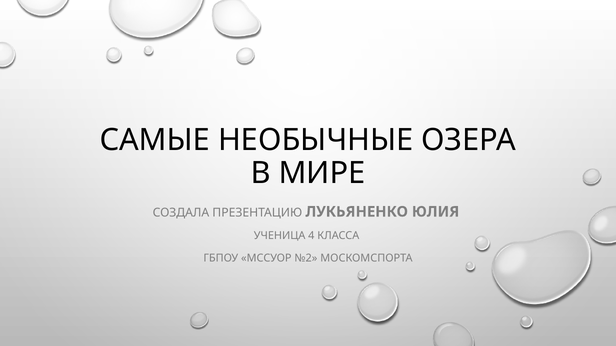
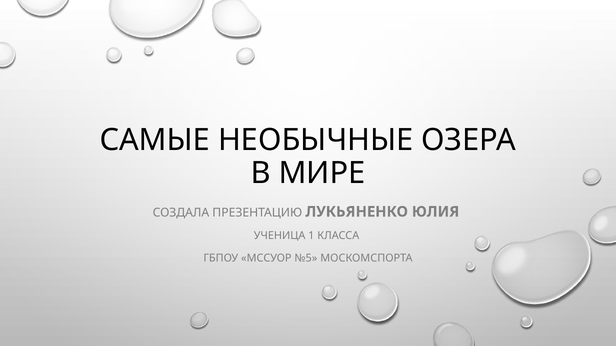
4: 4 -> 1 (311, 236)
№2: №2 -> №5 (306, 258)
